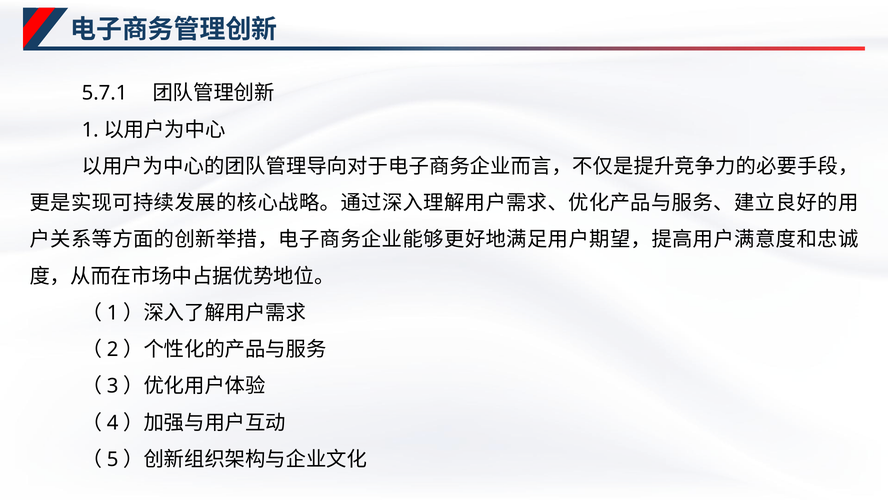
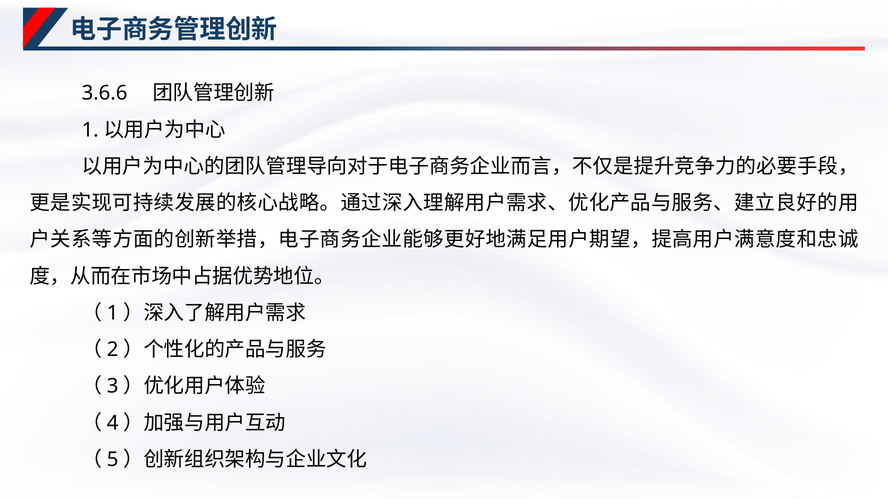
5.7.1: 5.7.1 -> 3.6.6 (105, 93)
